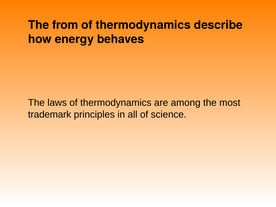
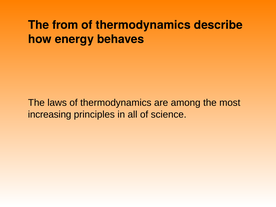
trademark: trademark -> increasing (50, 114)
